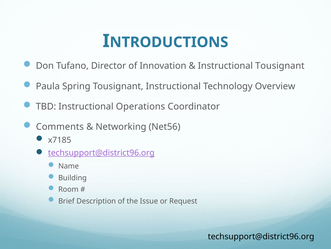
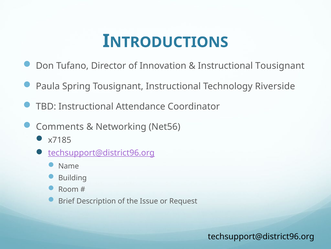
Overview: Overview -> Riverside (275, 86)
Operations: Operations -> Attendance (141, 106)
